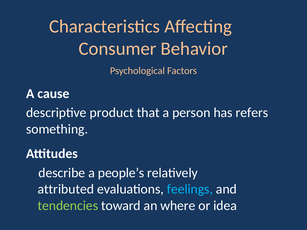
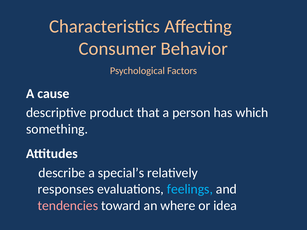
refers: refers -> which (252, 113)
people’s: people’s -> special’s (121, 173)
attributed: attributed -> responses (66, 189)
tendencies colour: light green -> pink (68, 206)
